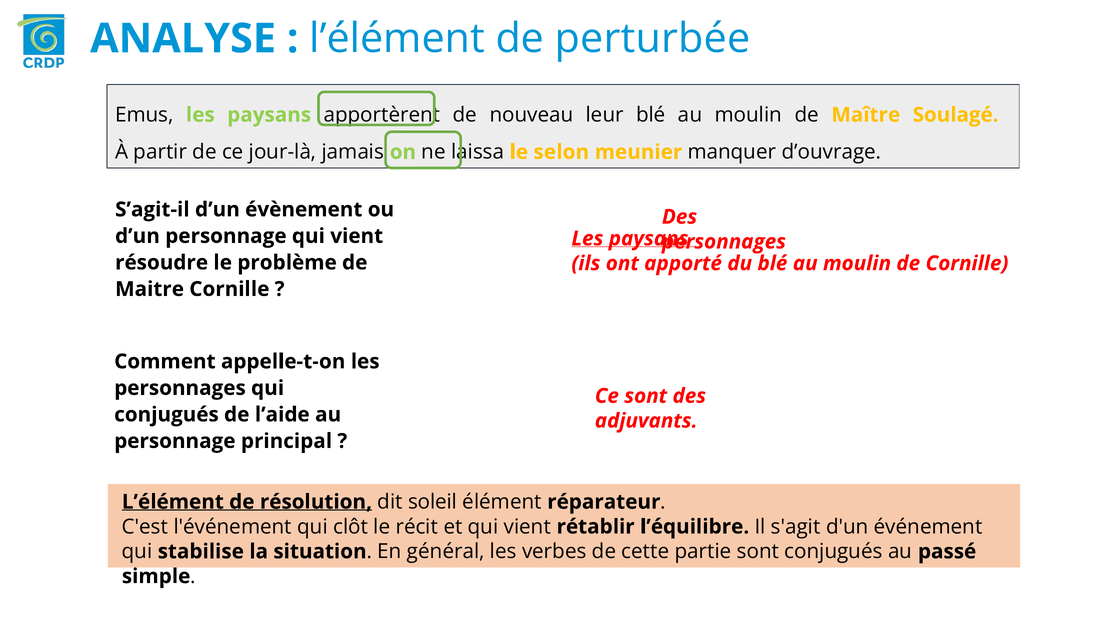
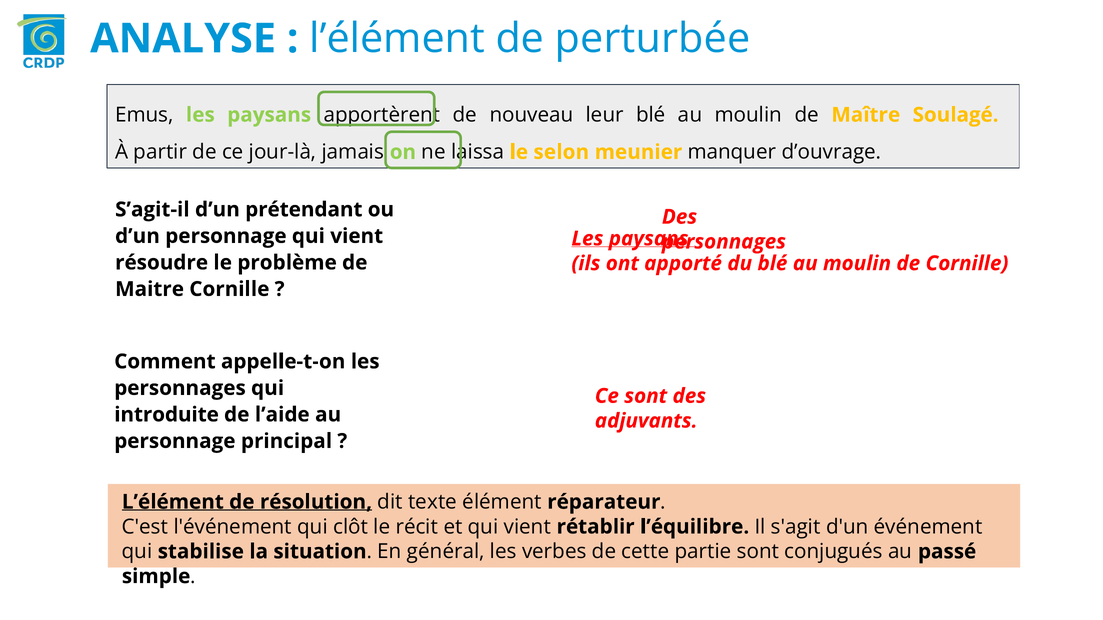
évènement: évènement -> prétendant (304, 210)
conjugués: conjugués -> introduite (167, 415)
soleil: soleil -> texte (433, 502)
